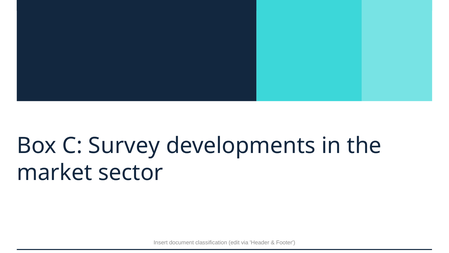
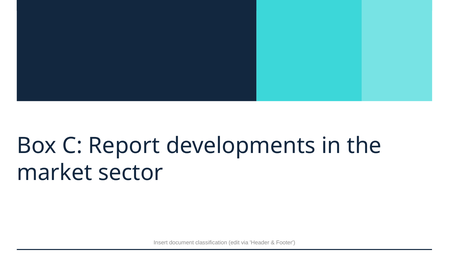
Survey: Survey -> Report (124, 145)
